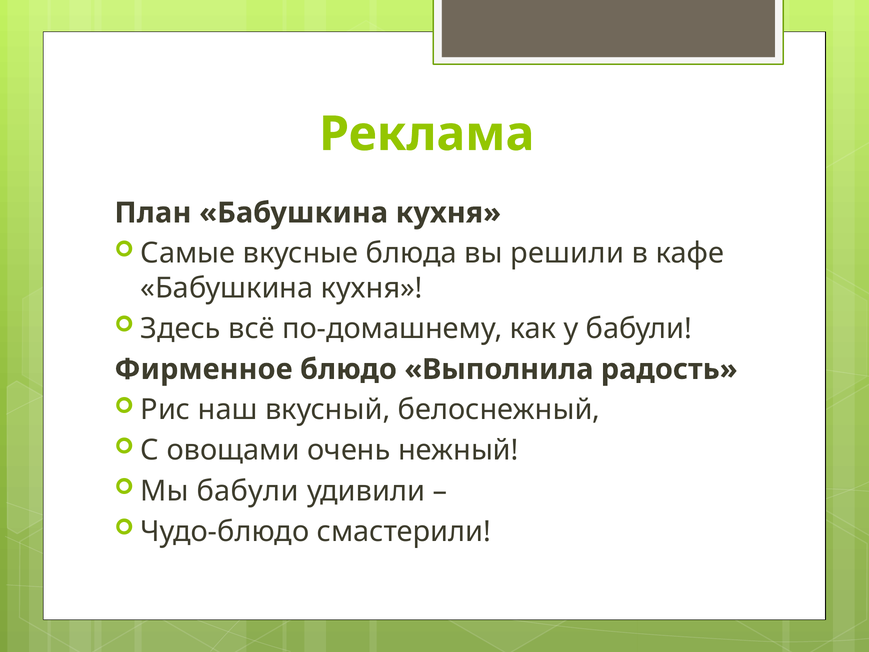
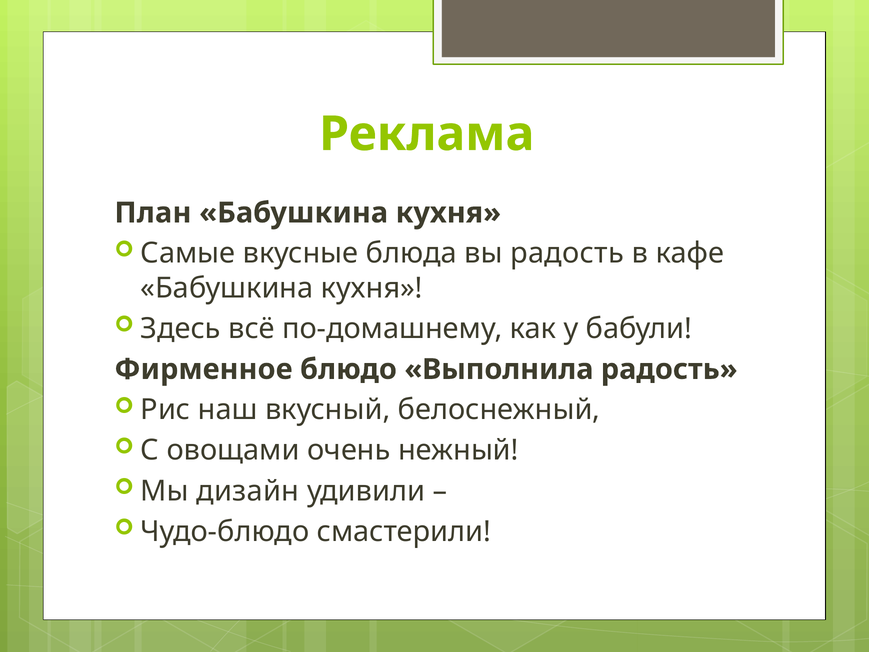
вы решили: решили -> радость (567, 253)
Мы бабули: бабули -> дизайн (248, 491)
